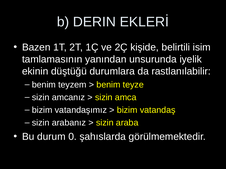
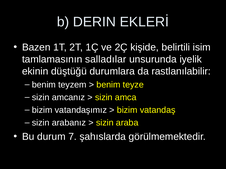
yanından: yanından -> salladılar (106, 60)
0: 0 -> 7 (73, 137)
